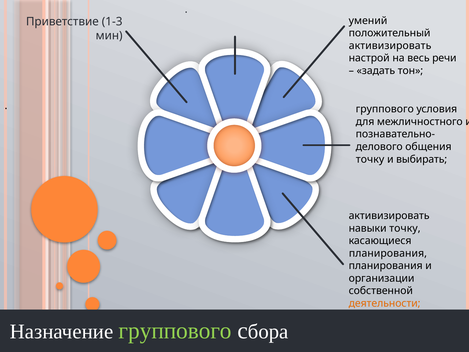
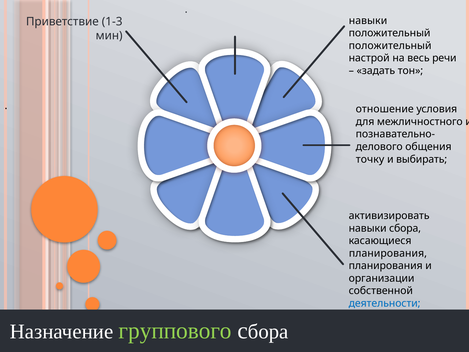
умений: умений -> навыки (368, 21)
активизировать: активизировать -> положительный (390, 46)
группового: группового -> отношение (385, 109)
навыки точку: точку -> сбора (405, 228)
деятельности colour: orange -> blue (385, 303)
